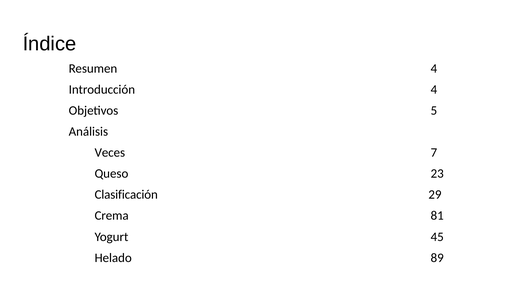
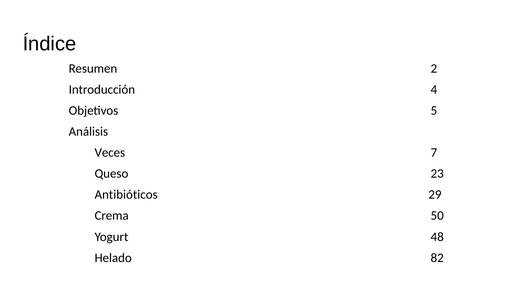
Resumen 4: 4 -> 2 (434, 68)
Clasificación: Clasificación -> Antibióticos (126, 195)
81: 81 -> 50 (437, 216)
45: 45 -> 48 (437, 237)
89: 89 -> 82 (437, 258)
